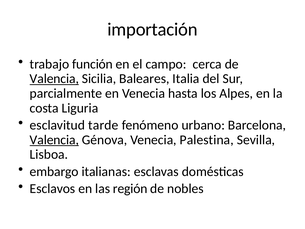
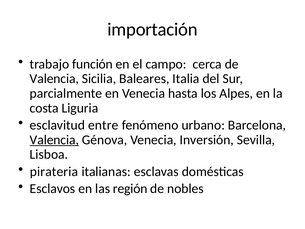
Valencia underline: present -> none (54, 79)
tarde: tarde -> entre (103, 125)
Palestina: Palestina -> Inversión (207, 140)
embargo: embargo -> pirateria (54, 171)
